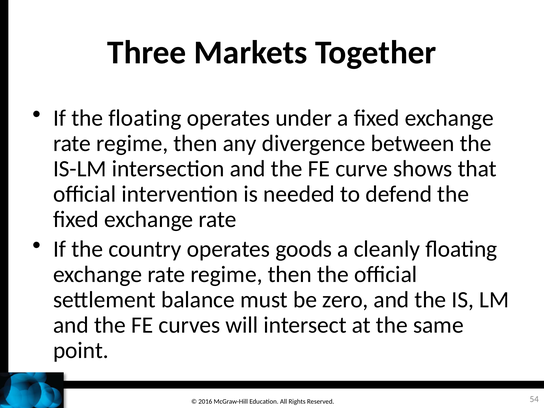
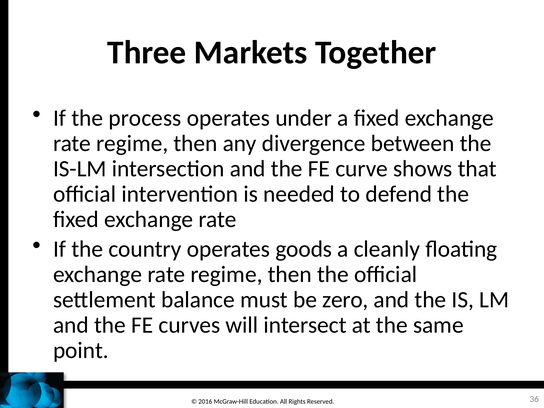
the floating: floating -> process (145, 118)
54: 54 -> 36 (534, 399)
